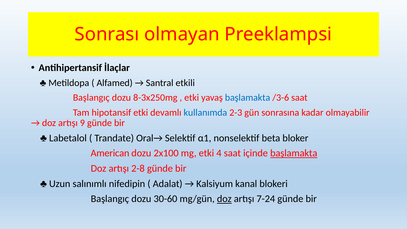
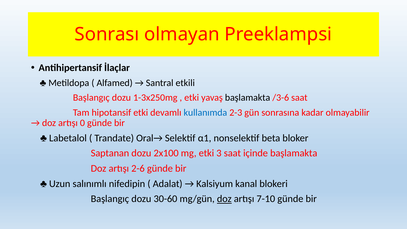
8-3x250mg: 8-3x250mg -> 1-3x250mg (155, 98)
başlamakta colour: blue -> black (248, 98)
9: 9 -> 0 (82, 123)
American: American -> Saptanan (110, 153)
4: 4 -> 3 (219, 153)
başlamakta underline: present -> none (294, 153)
2-8: 2-8 -> 2-6 (138, 168)
7-24: 7-24 -> 7-10 (266, 199)
